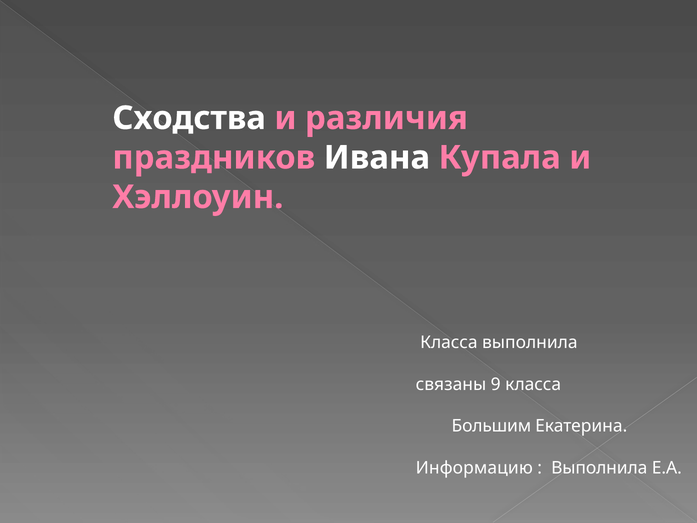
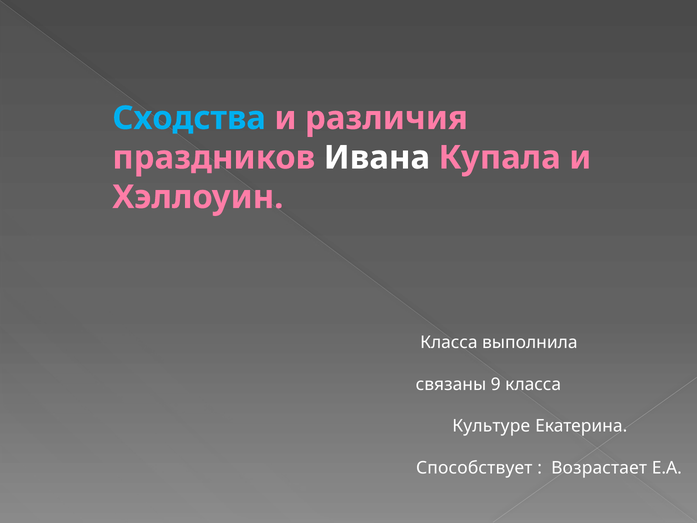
Сходства colour: white -> light blue (189, 118)
Большим: Большим -> Культуре (491, 426)
Информацию: Информацию -> Способствует (474, 468)
Выполнила: Выполнила -> Возрастает (599, 468)
